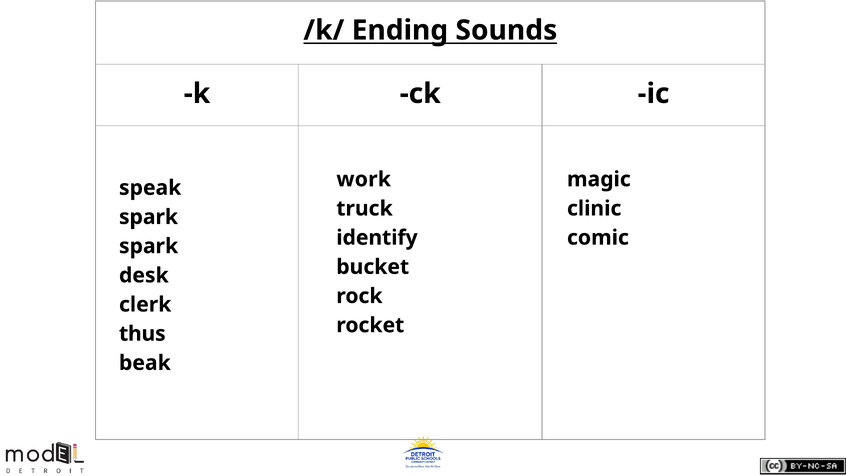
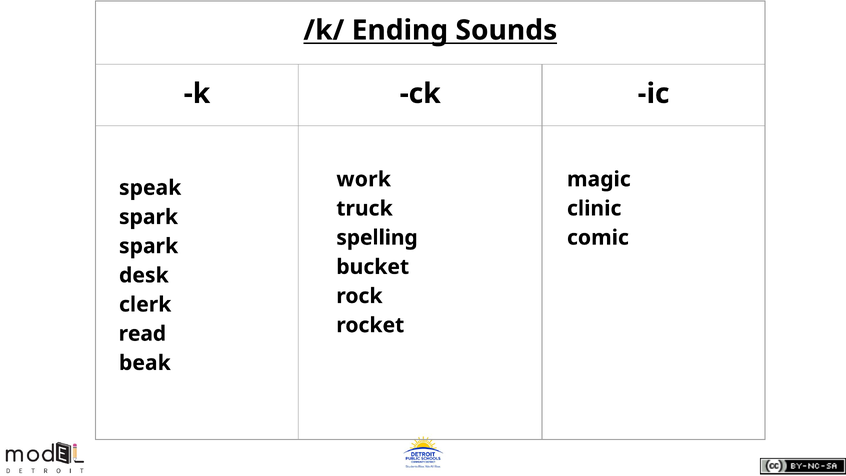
identify: identify -> spelling (377, 238)
thus: thus -> read (142, 334)
